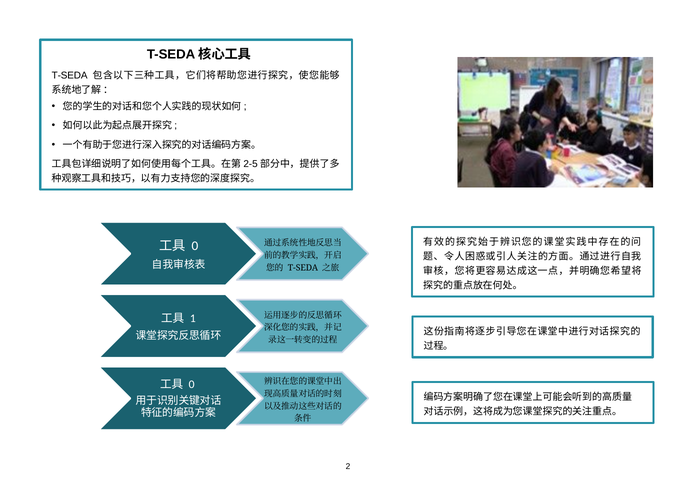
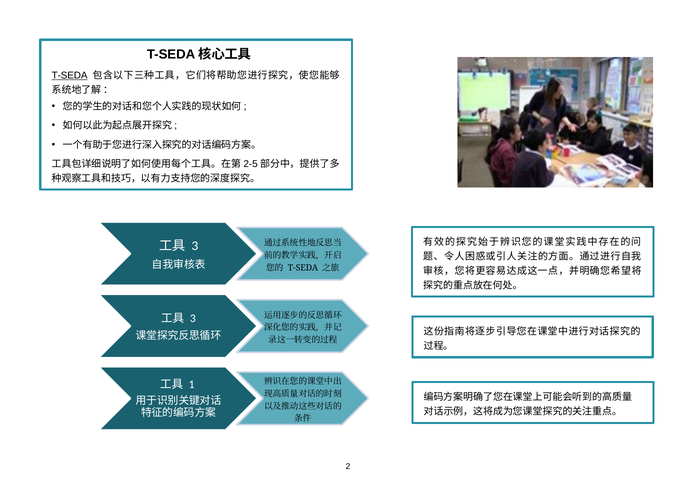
T-SEDA underline: none -> present (70, 75)
0: 0 -> 3 (195, 246)
1: 1 -> 3 (193, 318)
0: 0 -> 1 (192, 385)
